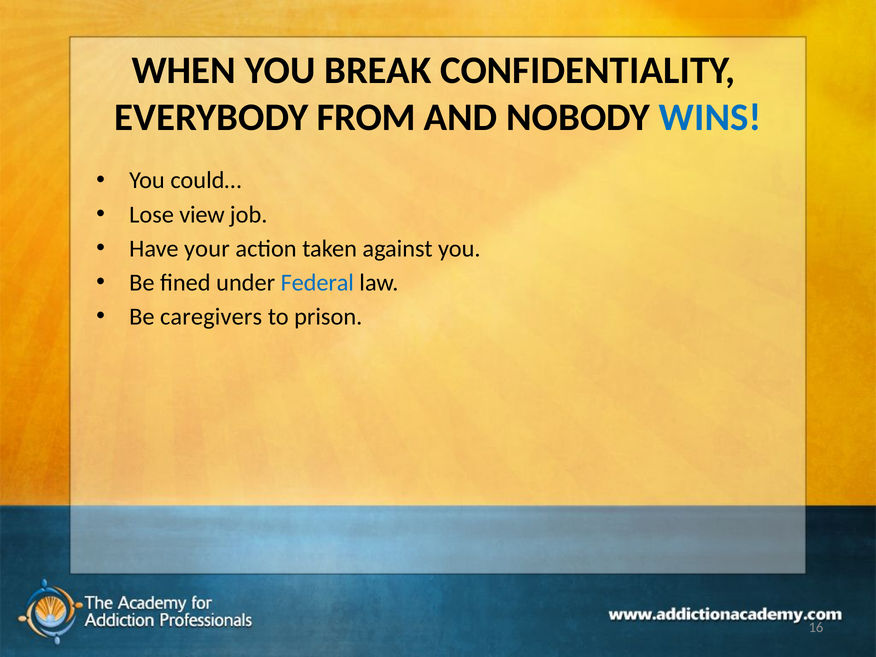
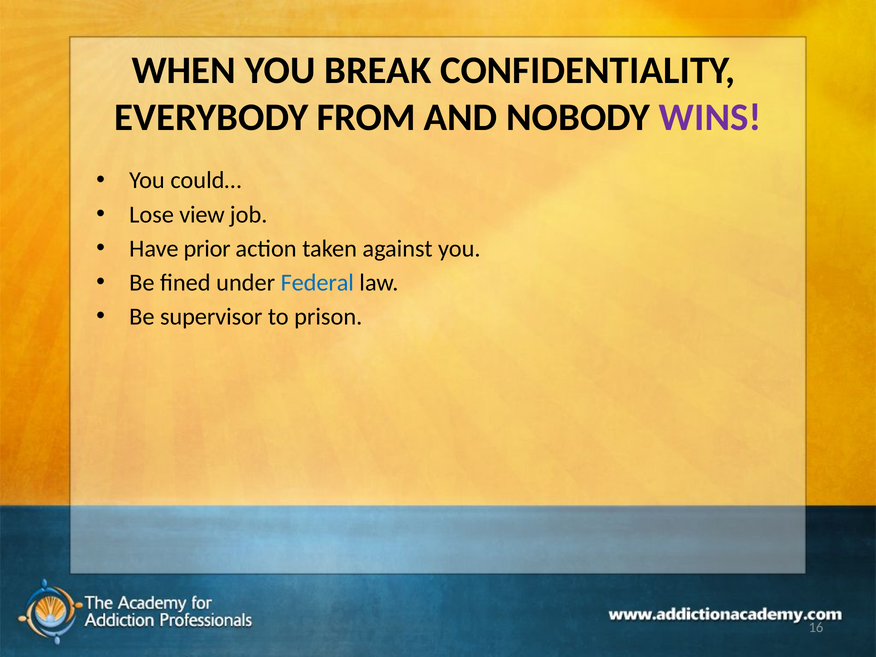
WINS colour: blue -> purple (710, 117)
your: your -> prior (207, 249)
caregivers: caregivers -> supervisor (211, 317)
